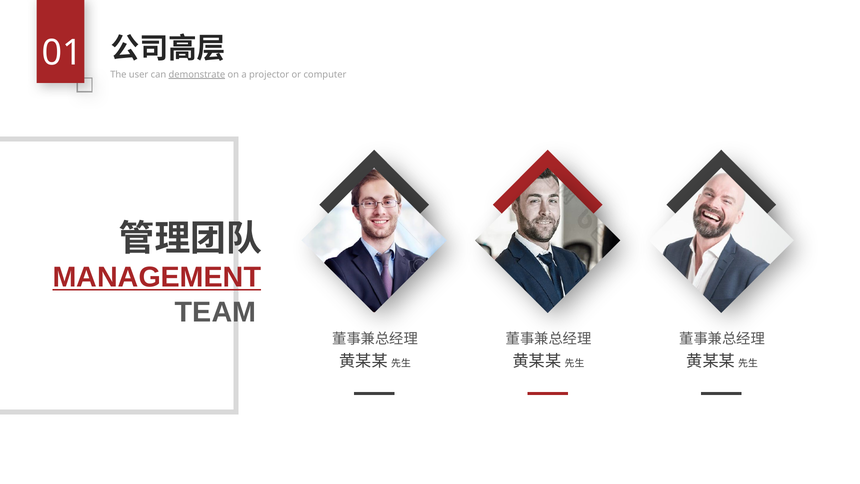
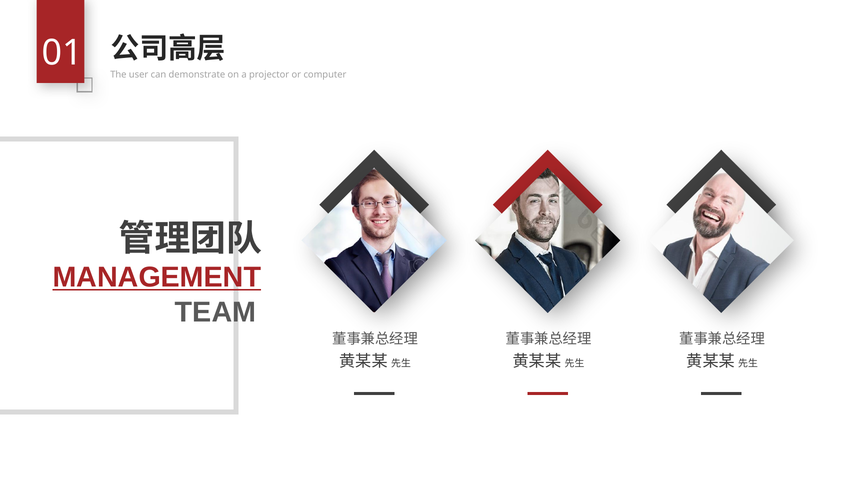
demonstrate underline: present -> none (197, 74)
